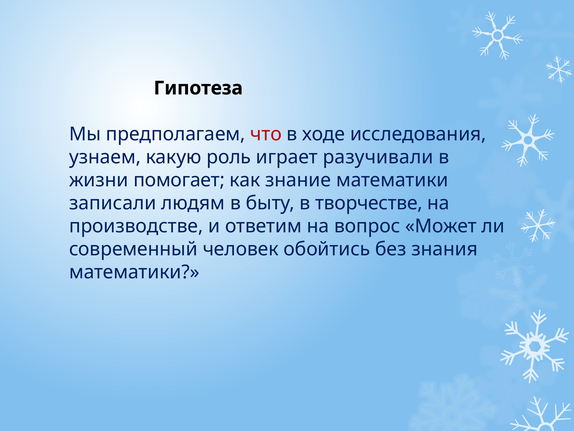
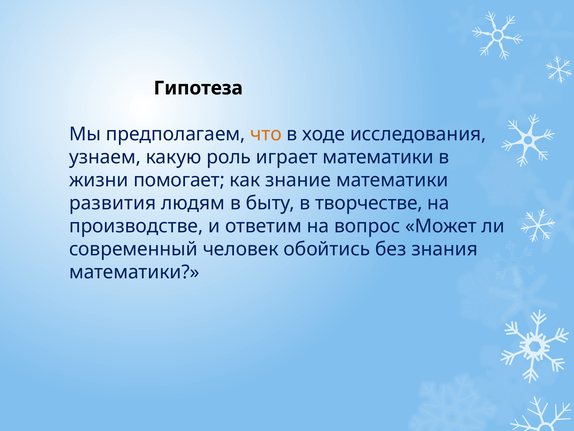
что colour: red -> orange (266, 134)
играет разучивали: разучивали -> математики (378, 157)
записали: записали -> развития (113, 203)
